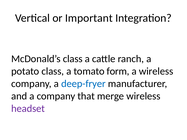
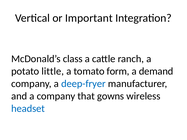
potato class: class -> little (53, 71)
a wireless: wireless -> demand (156, 71)
merge: merge -> gowns (111, 96)
headset colour: purple -> blue (28, 109)
